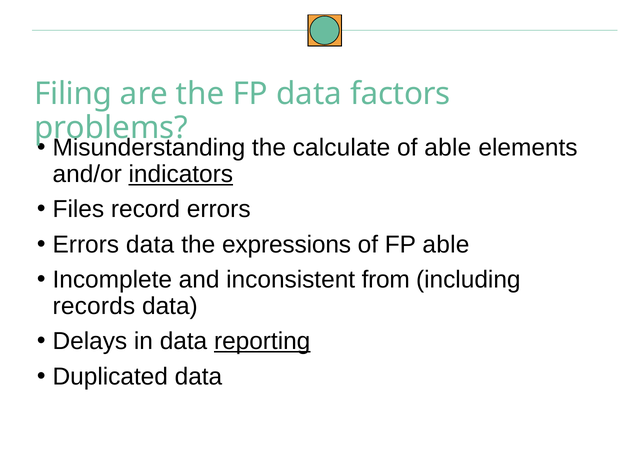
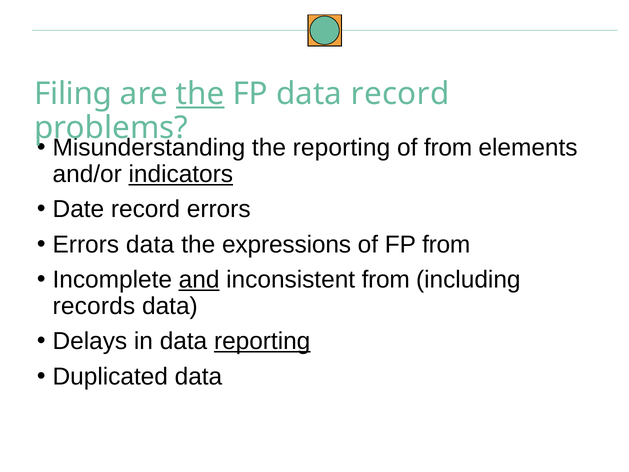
the underline: none -> present (200, 94)
data factors: factors -> record (400, 94)
the calculate: calculate -> reporting (341, 148)
of able: able -> from (448, 148)
Files: Files -> Date (78, 209)
FP able: able -> from (446, 244)
and underline: none -> present (199, 280)
